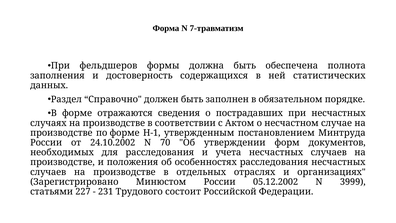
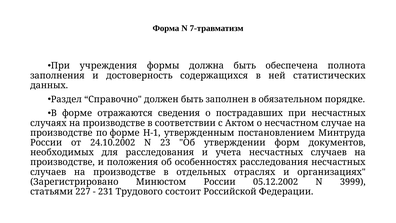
фельдшеров: фельдшеров -> учреждения (108, 66)
70: 70 -> 23 (165, 142)
